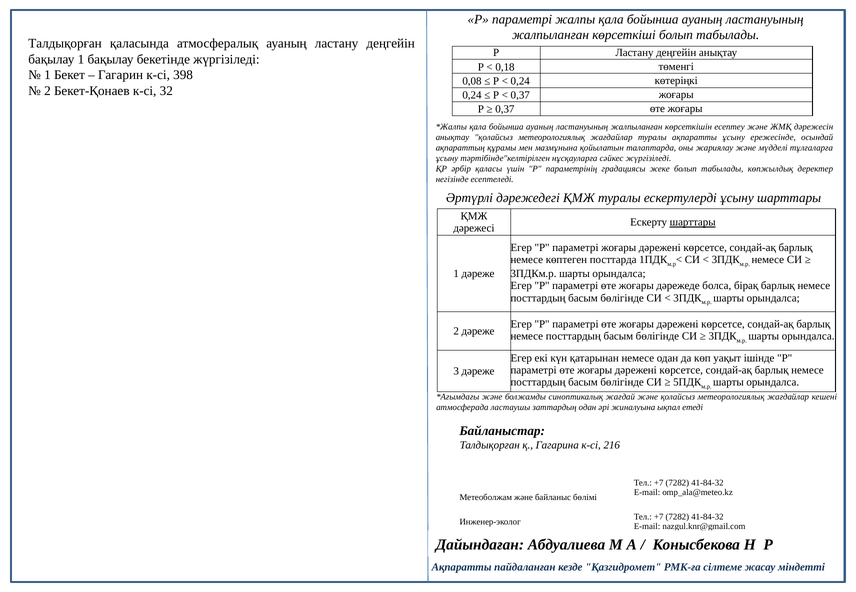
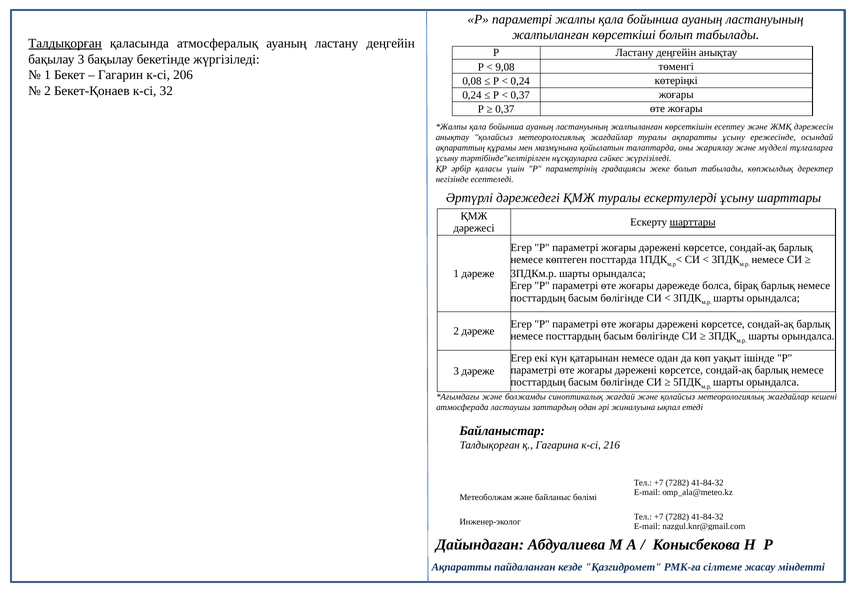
Талдықорған underline: none -> present (65, 44)
бақылау 1: 1 -> 3 (81, 59)
0,18: 0,18 -> 9,08 (505, 67)
398: 398 -> 206 (183, 75)
